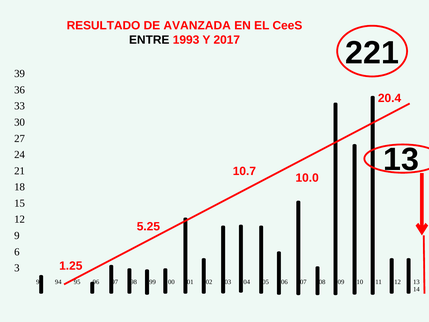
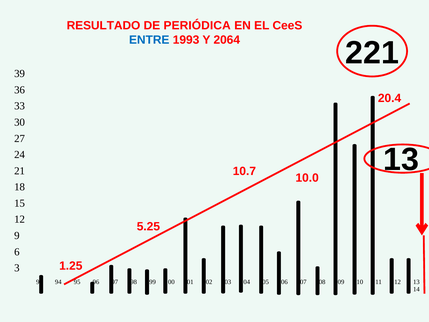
AVANZADA: AVANZADA -> PERIÓDICA (197, 25)
ENTRE colour: black -> blue (149, 40)
2017: 2017 -> 2064 (227, 40)
